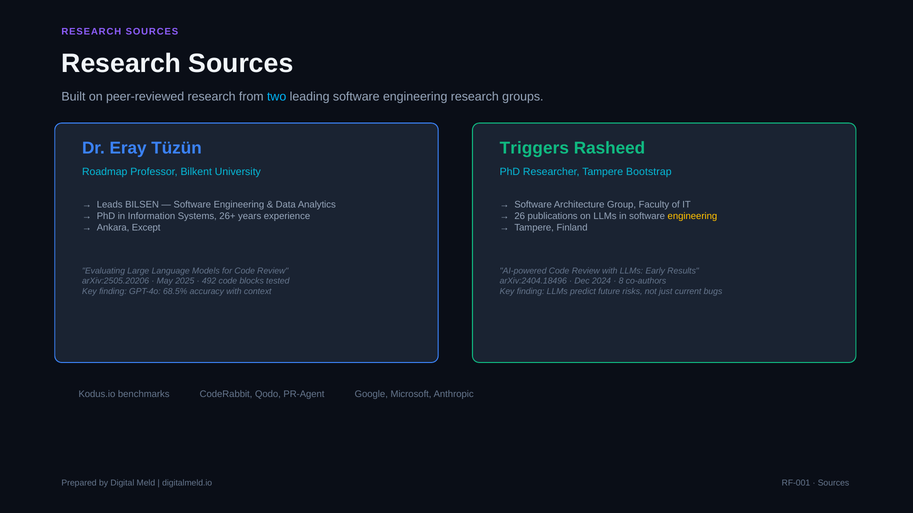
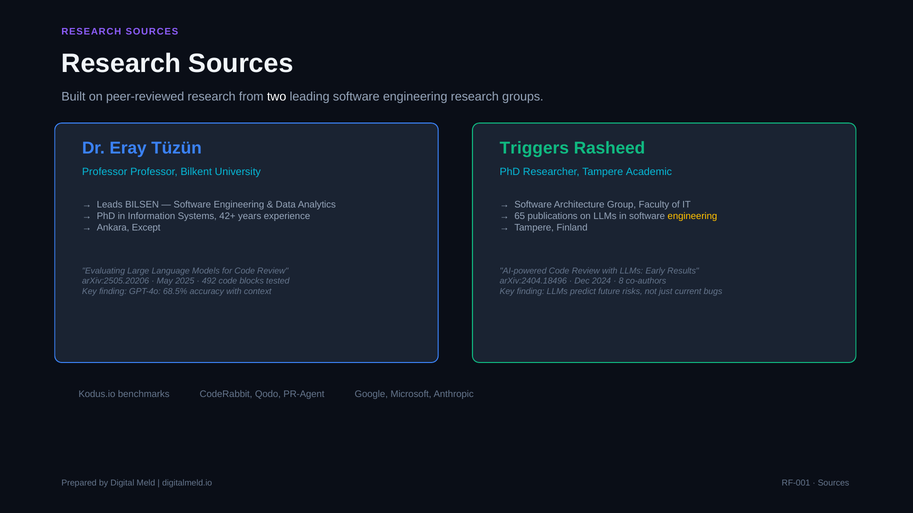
two colour: light blue -> white (277, 97)
Roadmap: Roadmap -> Professor (105, 172)
Bootstrap: Bootstrap -> Academic (649, 172)
26+: 26+ -> 42+ (227, 216)
26: 26 -> 65 (520, 216)
